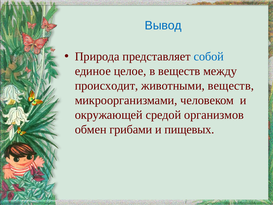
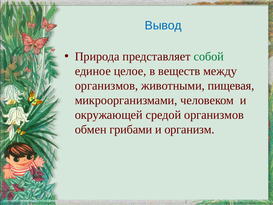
собой colour: blue -> green (209, 56)
происходит: происходит -> организмов (106, 86)
животными веществ: веществ -> пищевая (231, 86)
пищевых: пищевых -> организм (189, 129)
